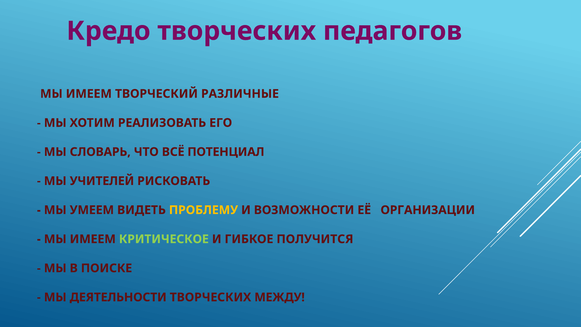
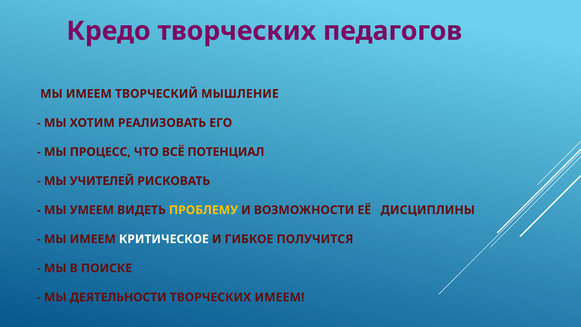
РАЗЛИЧНЫЕ: РАЗЛИЧНЫЕ -> МЫШЛЕНИЕ (240, 94)
СЛОВАРЬ: СЛОВАРЬ -> ПРОЦЕСС (100, 152)
ОРГАНИЗАЦИИ: ОРГАНИЗАЦИИ -> ДИСЦИПЛИНЫ (428, 210)
КРИТИЧЕСКОЕ colour: light green -> white (164, 239)
ТВОРЧЕСКИХ МЕЖДУ: МЕЖДУ -> ИМЕЕМ (279, 297)
